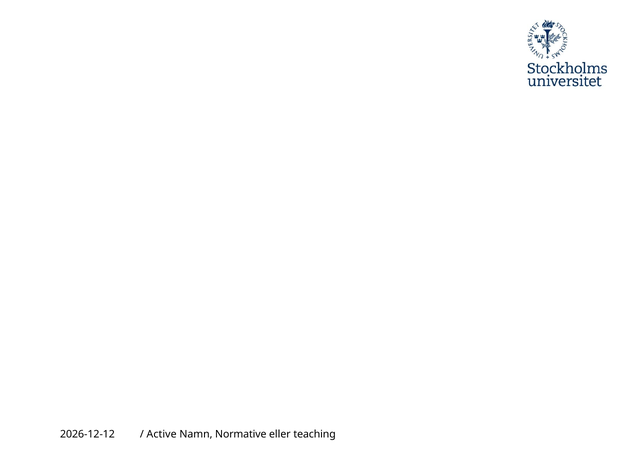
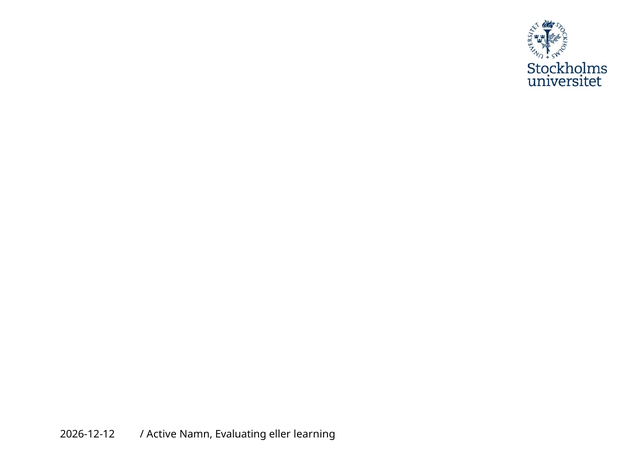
Normative: Normative -> Evaluating (241, 435)
teaching: teaching -> learning (315, 435)
